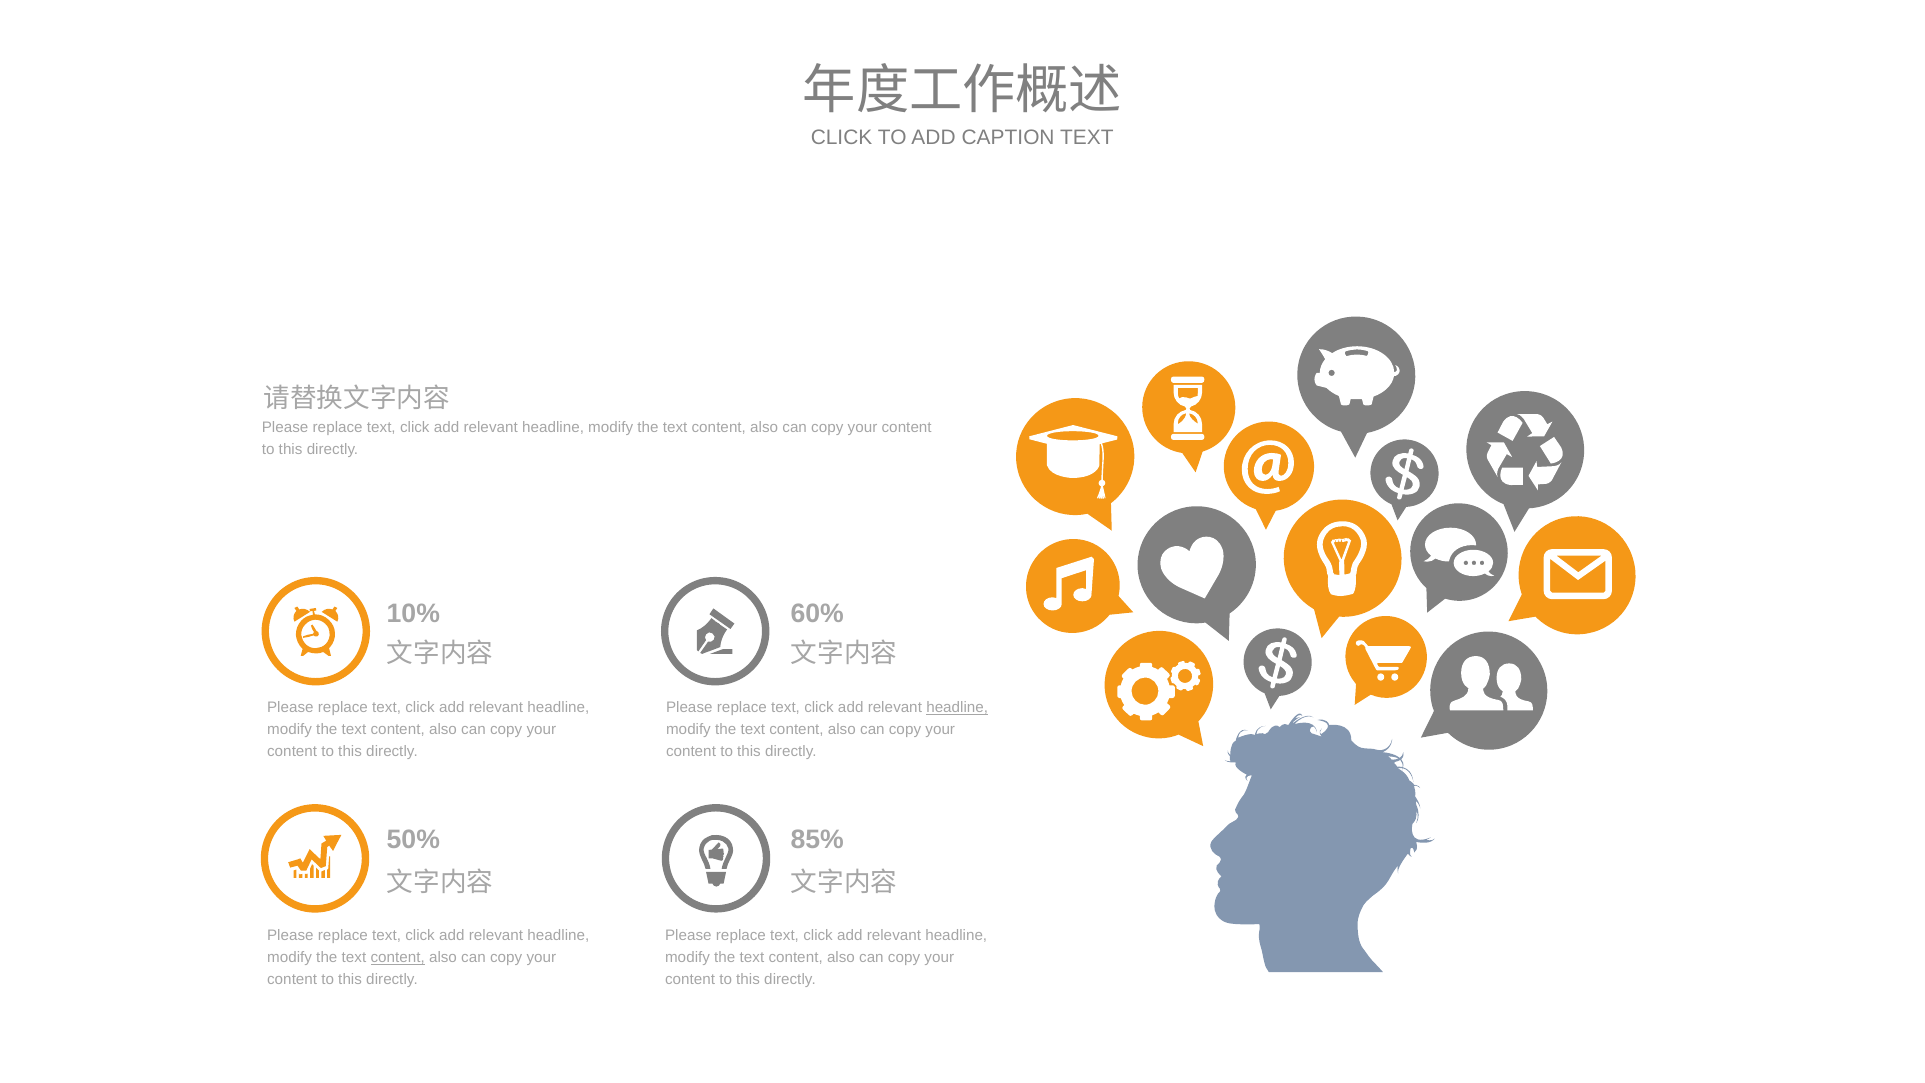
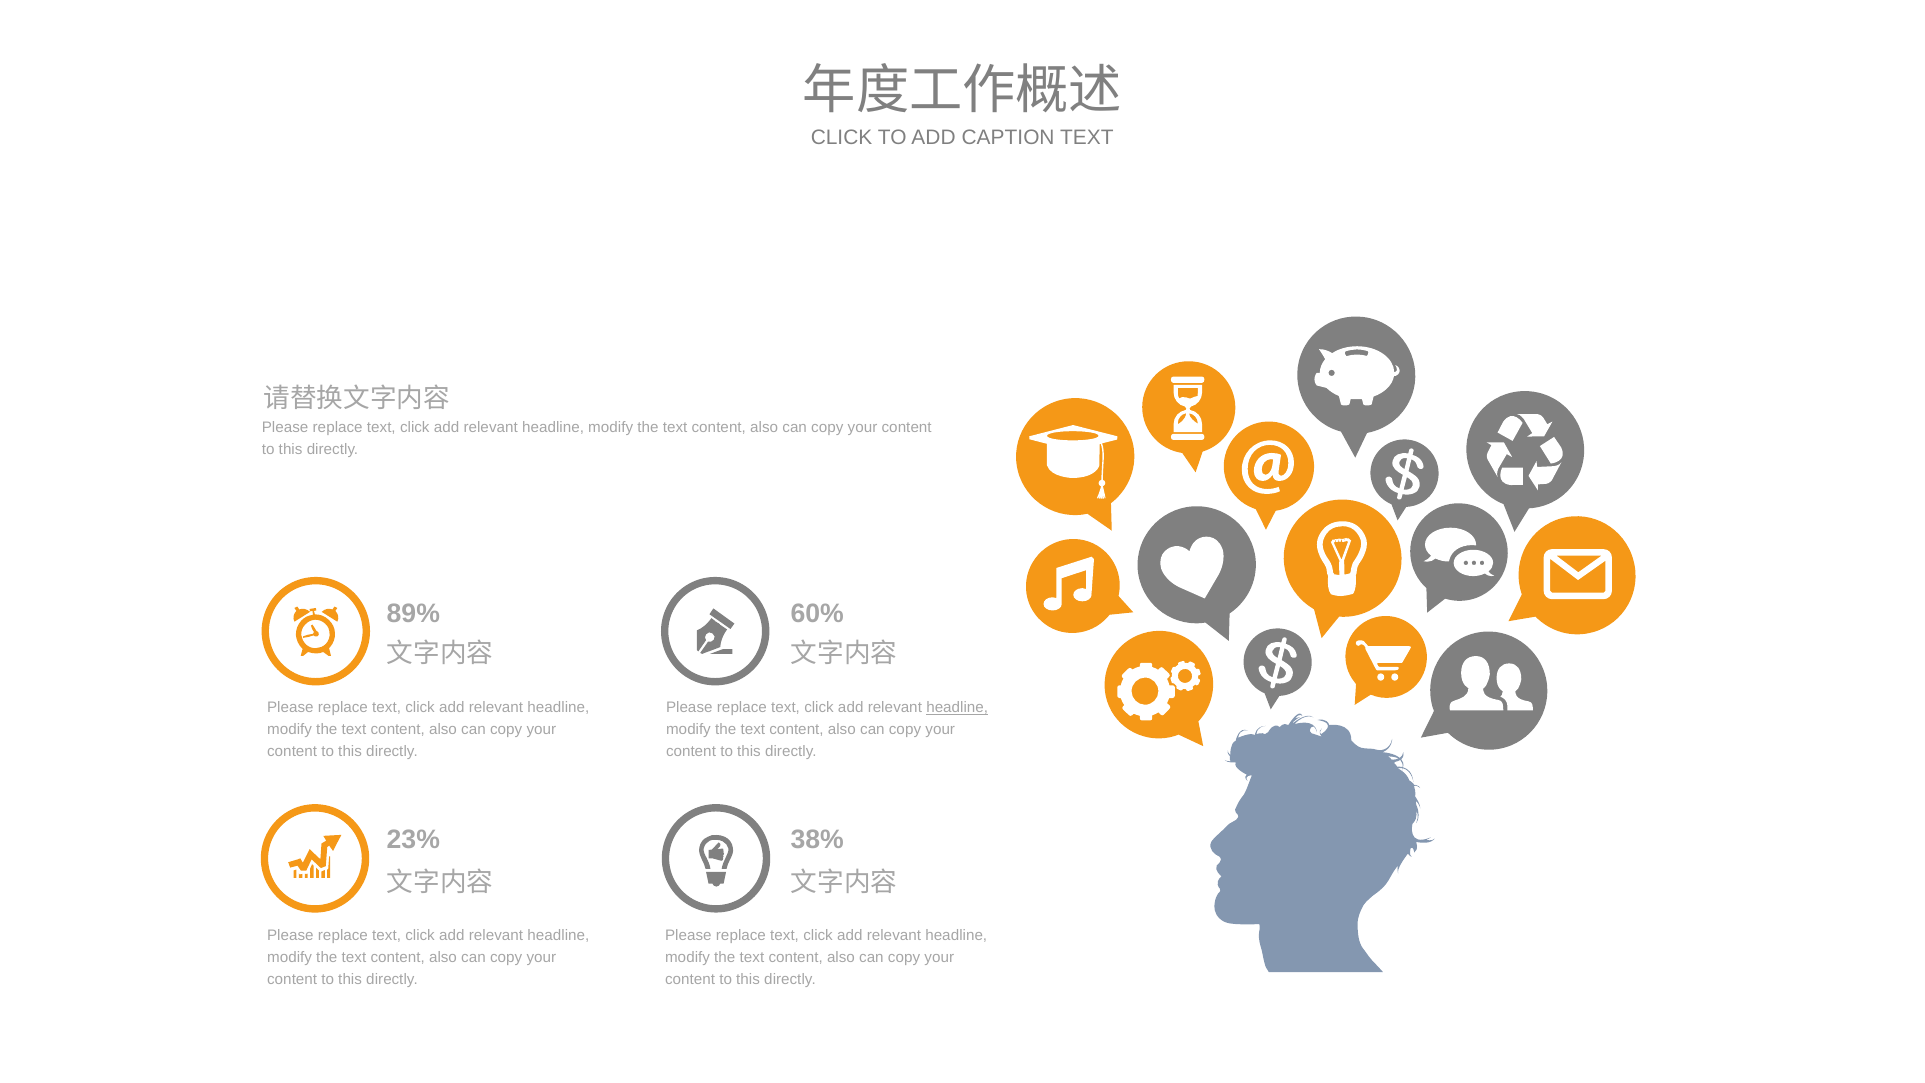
10%: 10% -> 89% (413, 614)
50%: 50% -> 23% (413, 840)
85%: 85% -> 38% (817, 840)
content underline: present -> none (398, 957)
